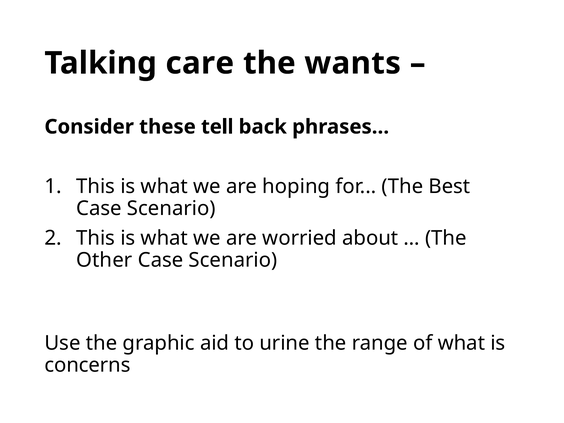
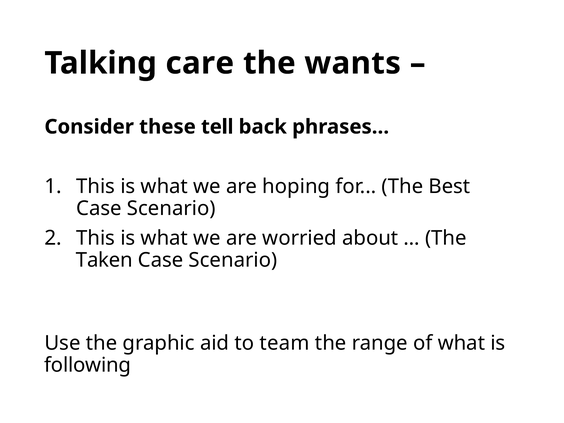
Other: Other -> Taken (104, 260)
urine: urine -> team (284, 343)
concerns: concerns -> following (88, 365)
